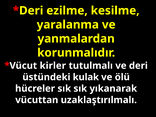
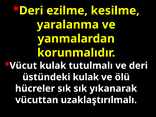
kirler: kirler -> kulak (53, 66)
